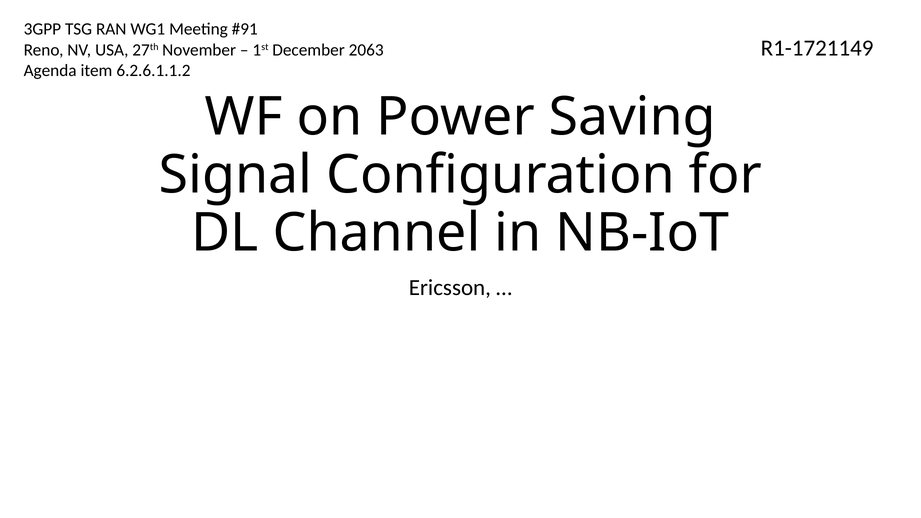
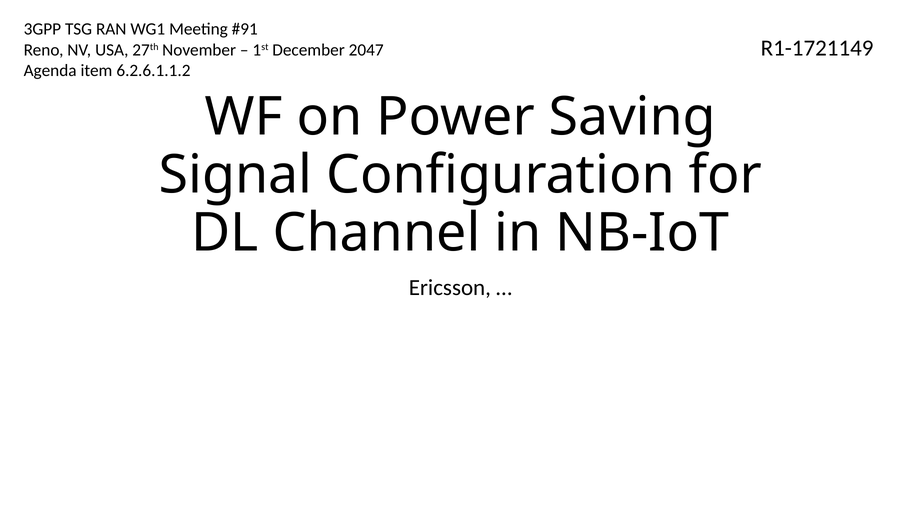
2063: 2063 -> 2047 (366, 50)
